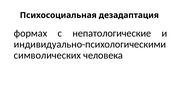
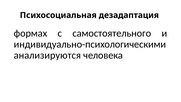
непатологические: непатологические -> самостоятельного (112, 33)
символических: символических -> анализируются (47, 55)
